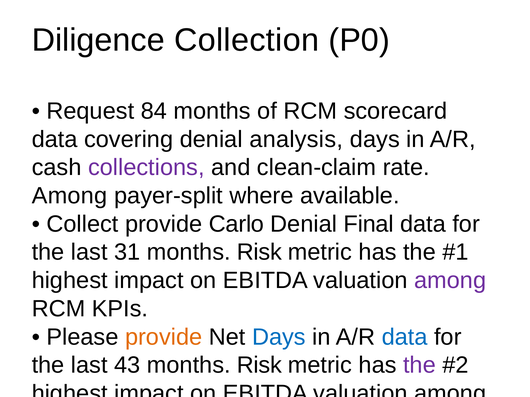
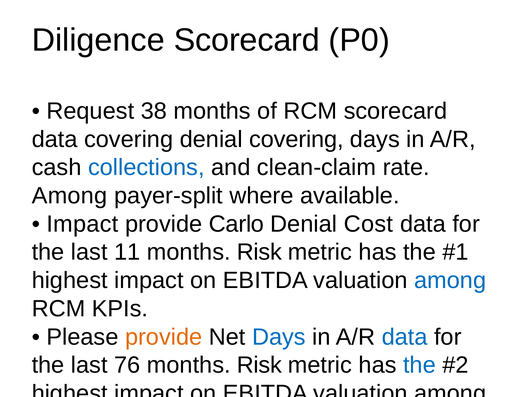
Diligence Collection: Collection -> Scorecard (247, 40)
84: 84 -> 38 (154, 111)
denial analysis: analysis -> covering (296, 139)
collections colour: purple -> blue (146, 168)
Collect: Collect -> Impact (82, 224)
Denial Final: Final -> Cost (368, 224)
31: 31 -> 11 (127, 253)
among colour: purple -> blue (450, 281)
43: 43 -> 76 (127, 366)
the colour: purple -> blue (419, 366)
